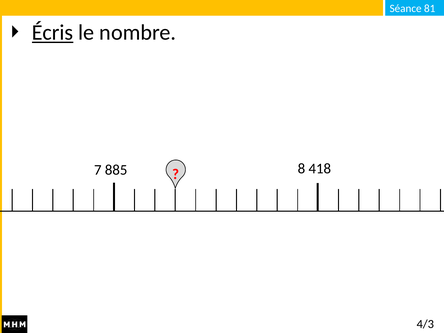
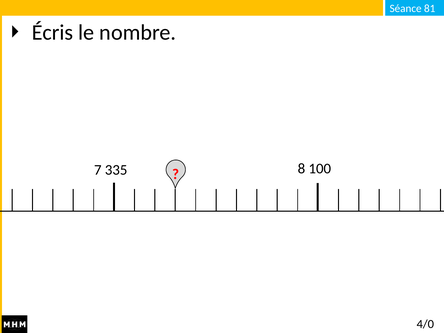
Écris underline: present -> none (53, 33)
885: 885 -> 335 (116, 170)
418: 418 -> 100 (320, 169)
4/3: 4/3 -> 4/0 (425, 324)
